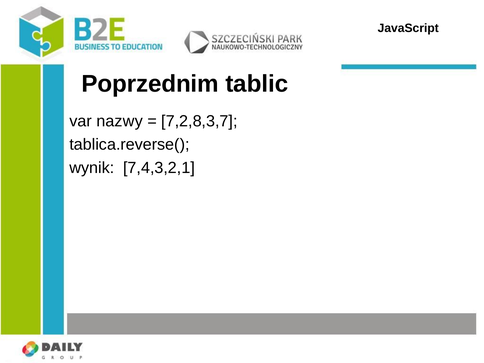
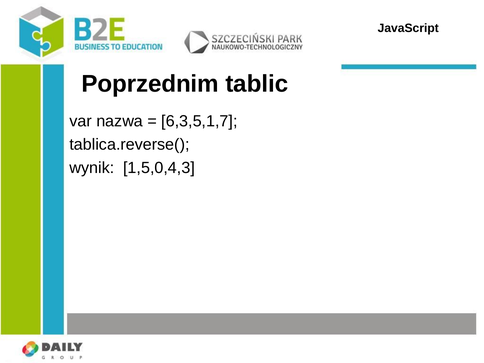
nazwy: nazwy -> nazwa (120, 121)
7,2,8,3,7: 7,2,8,3,7 -> 6,3,5,1,7 (199, 121)
7,4,3,2,1: 7,4,3,2,1 -> 1,5,0,4,3 (159, 168)
